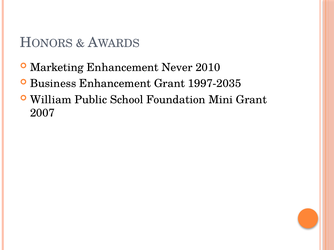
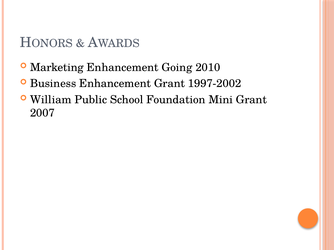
Never: Never -> Going (177, 68)
1997-2035: 1997-2035 -> 1997-2002 (215, 84)
